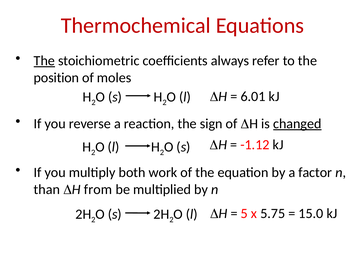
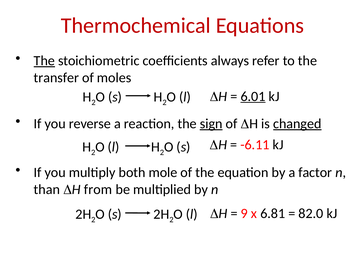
position: position -> transfer (56, 78)
6.01 underline: none -> present (253, 96)
sign underline: none -> present (211, 123)
-1.12: -1.12 -> -6.11 (255, 144)
work: work -> mole (163, 172)
5: 5 -> 9 (244, 213)
5.75: 5.75 -> 6.81 (273, 213)
15.0: 15.0 -> 82.0 (311, 213)
